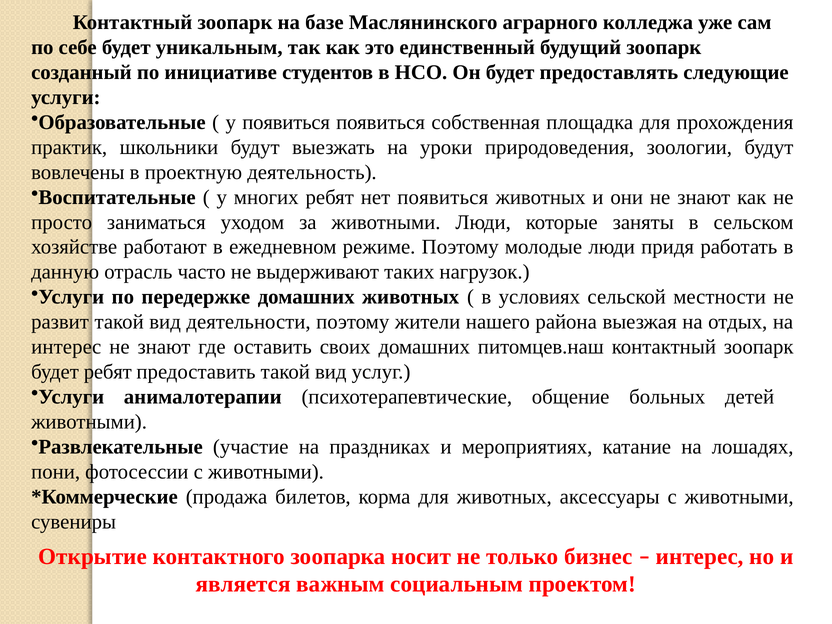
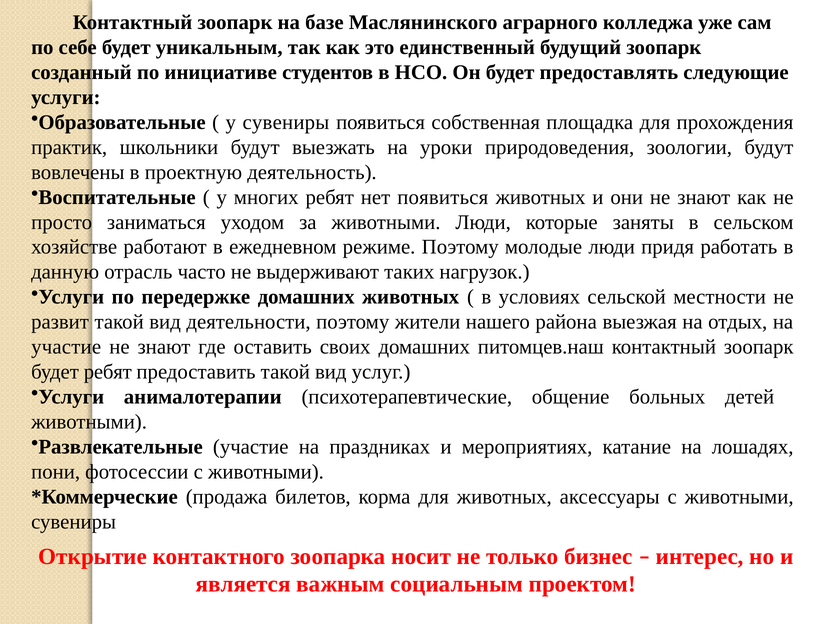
у появиться: появиться -> сувениры (286, 122)
интерес: интерес -> участие (66, 347)
